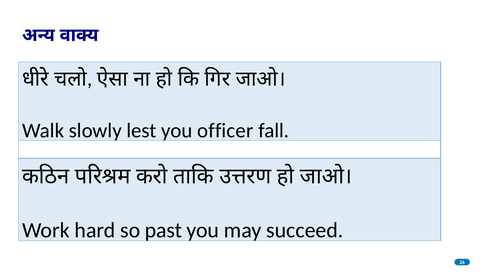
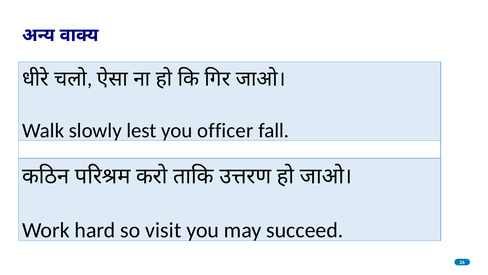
past: past -> visit (163, 230)
